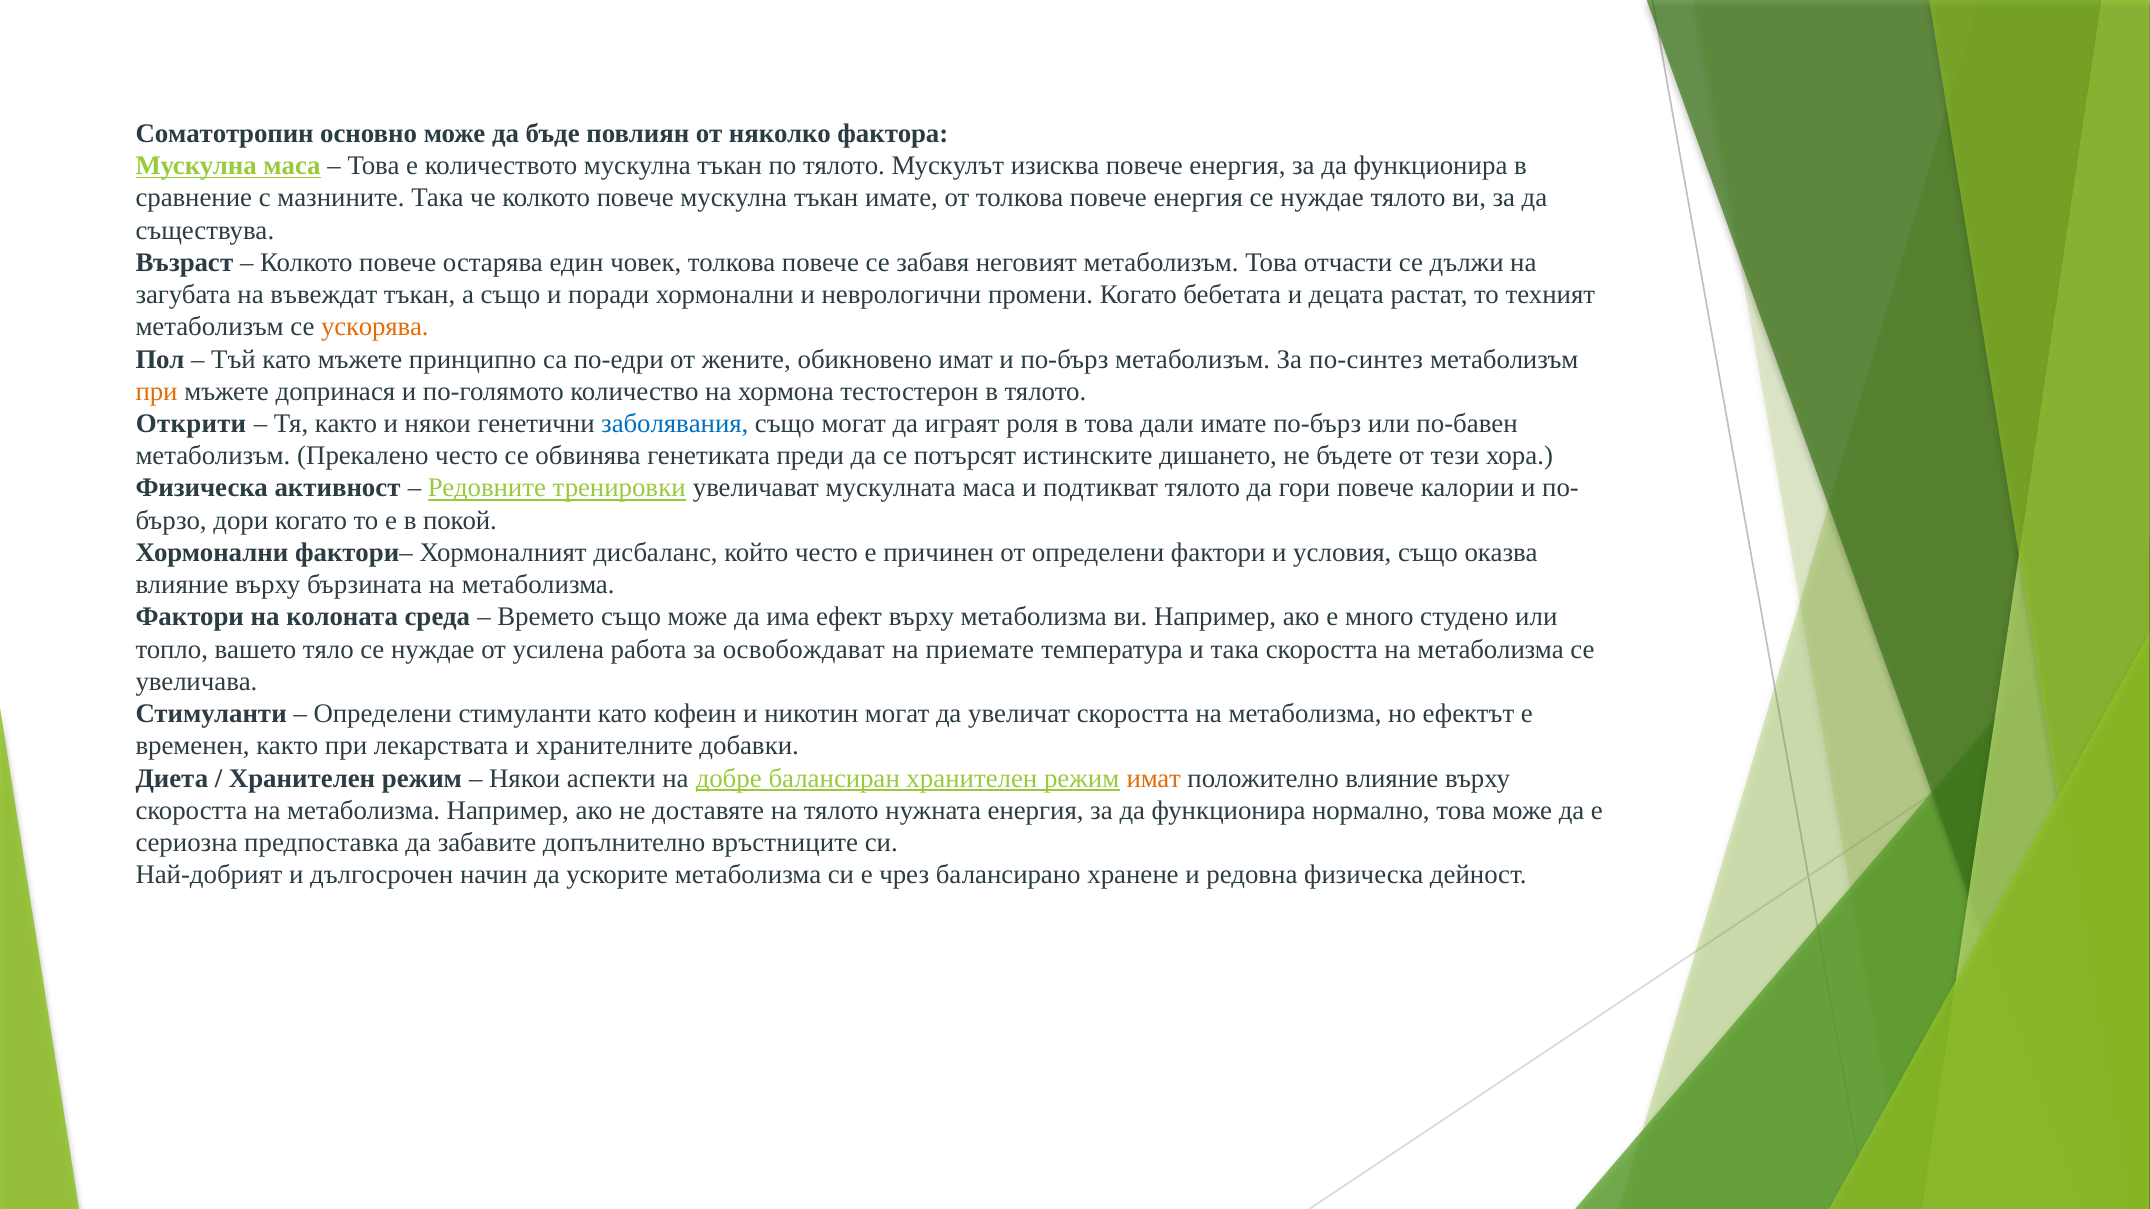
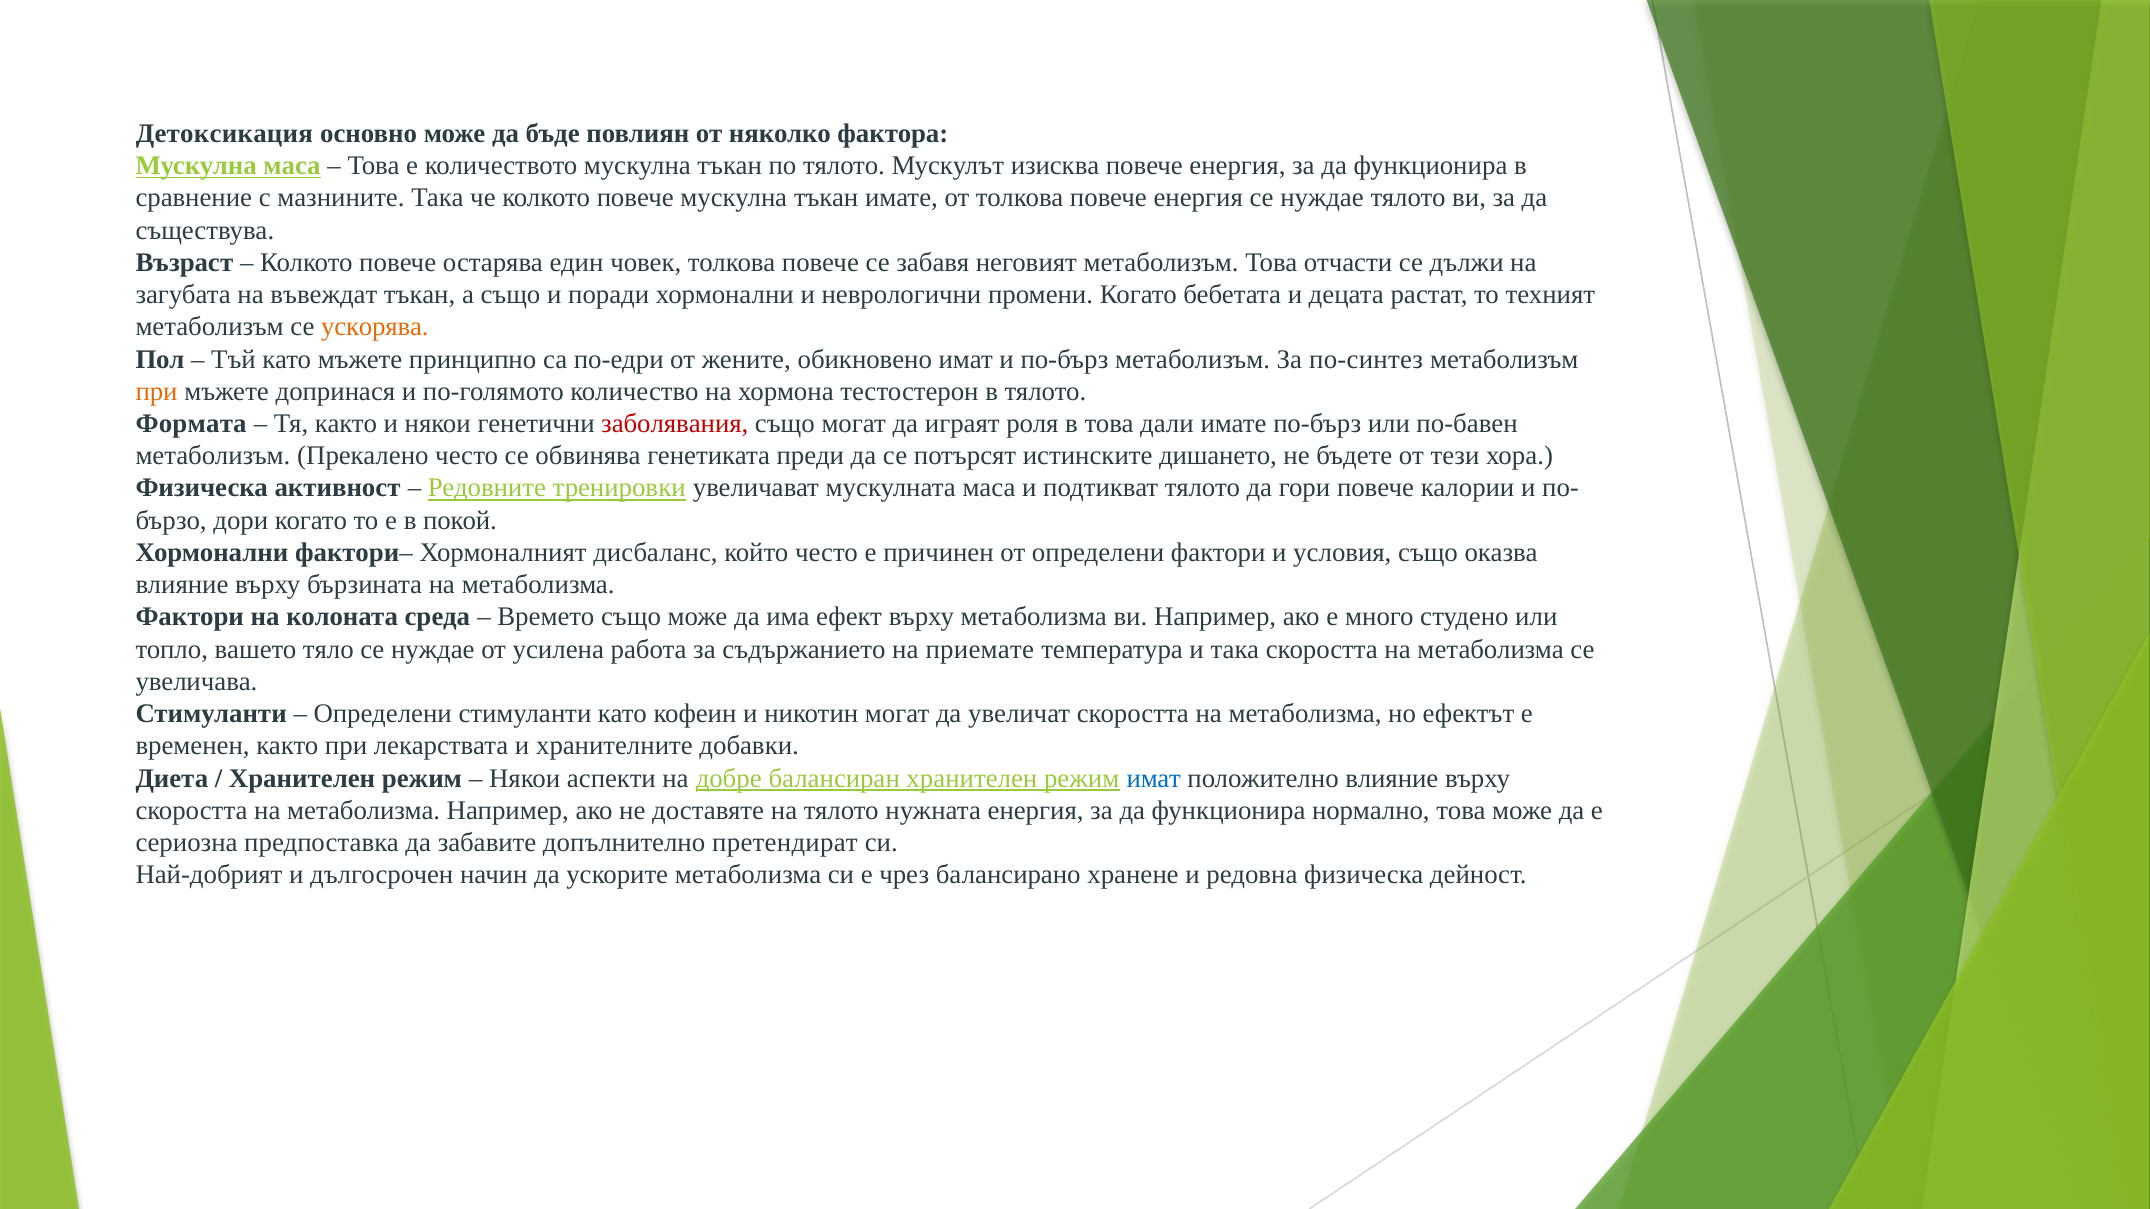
Соматотропин: Соматотропин -> Детоксикация (224, 134)
Открити: Открити -> Формата (191, 424)
заболявания colour: blue -> red (675, 424)
освобождават: освобождават -> съдържанието (804, 650)
имат colour: orange -> blue (1154, 779)
връстниците: връстниците -> претендират (785, 843)
